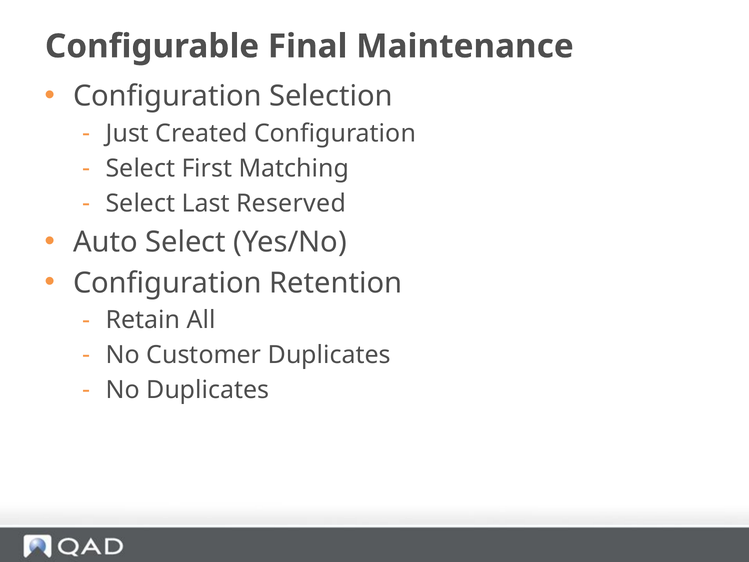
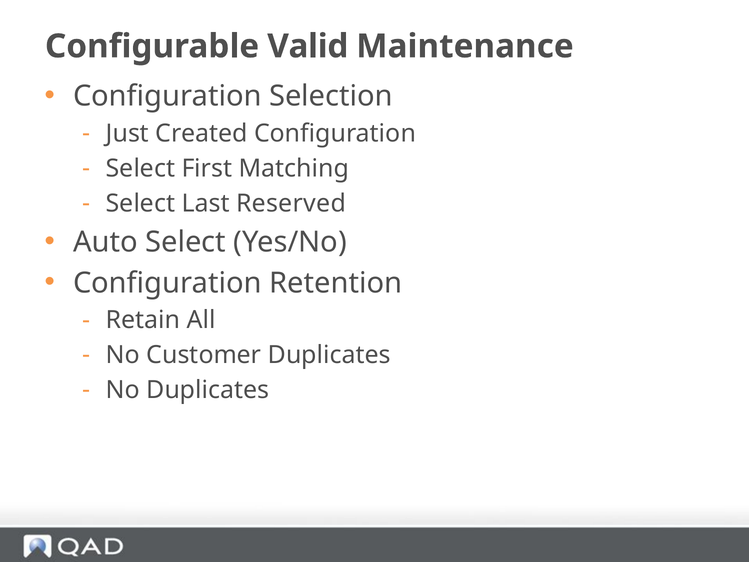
Final: Final -> Valid (308, 46)
